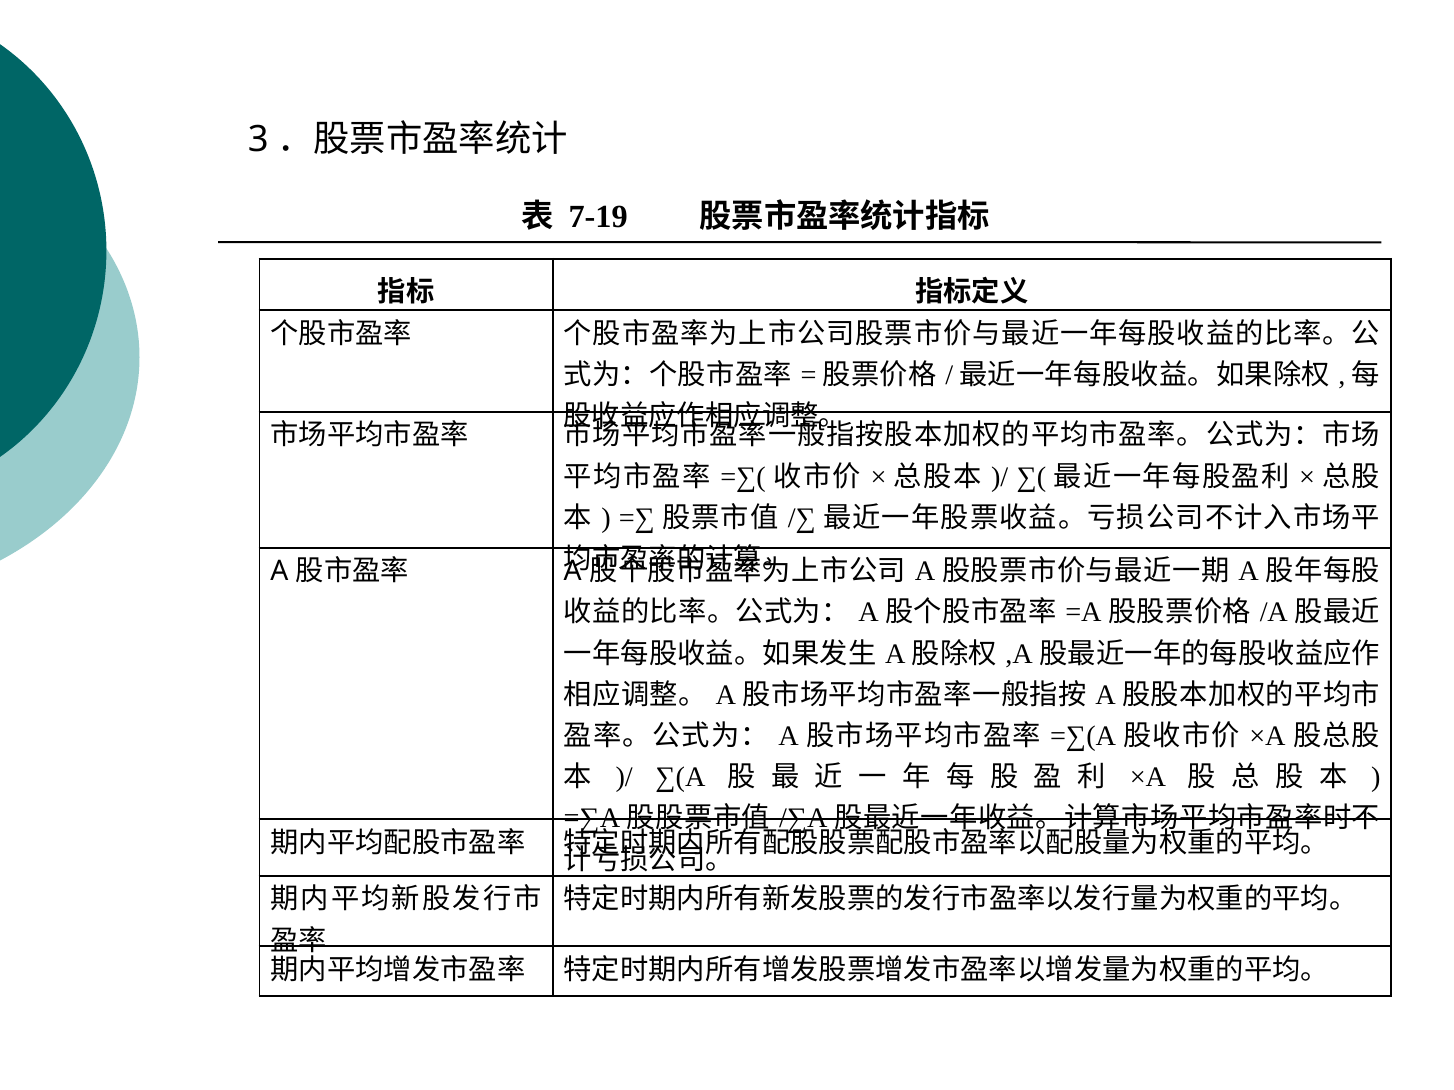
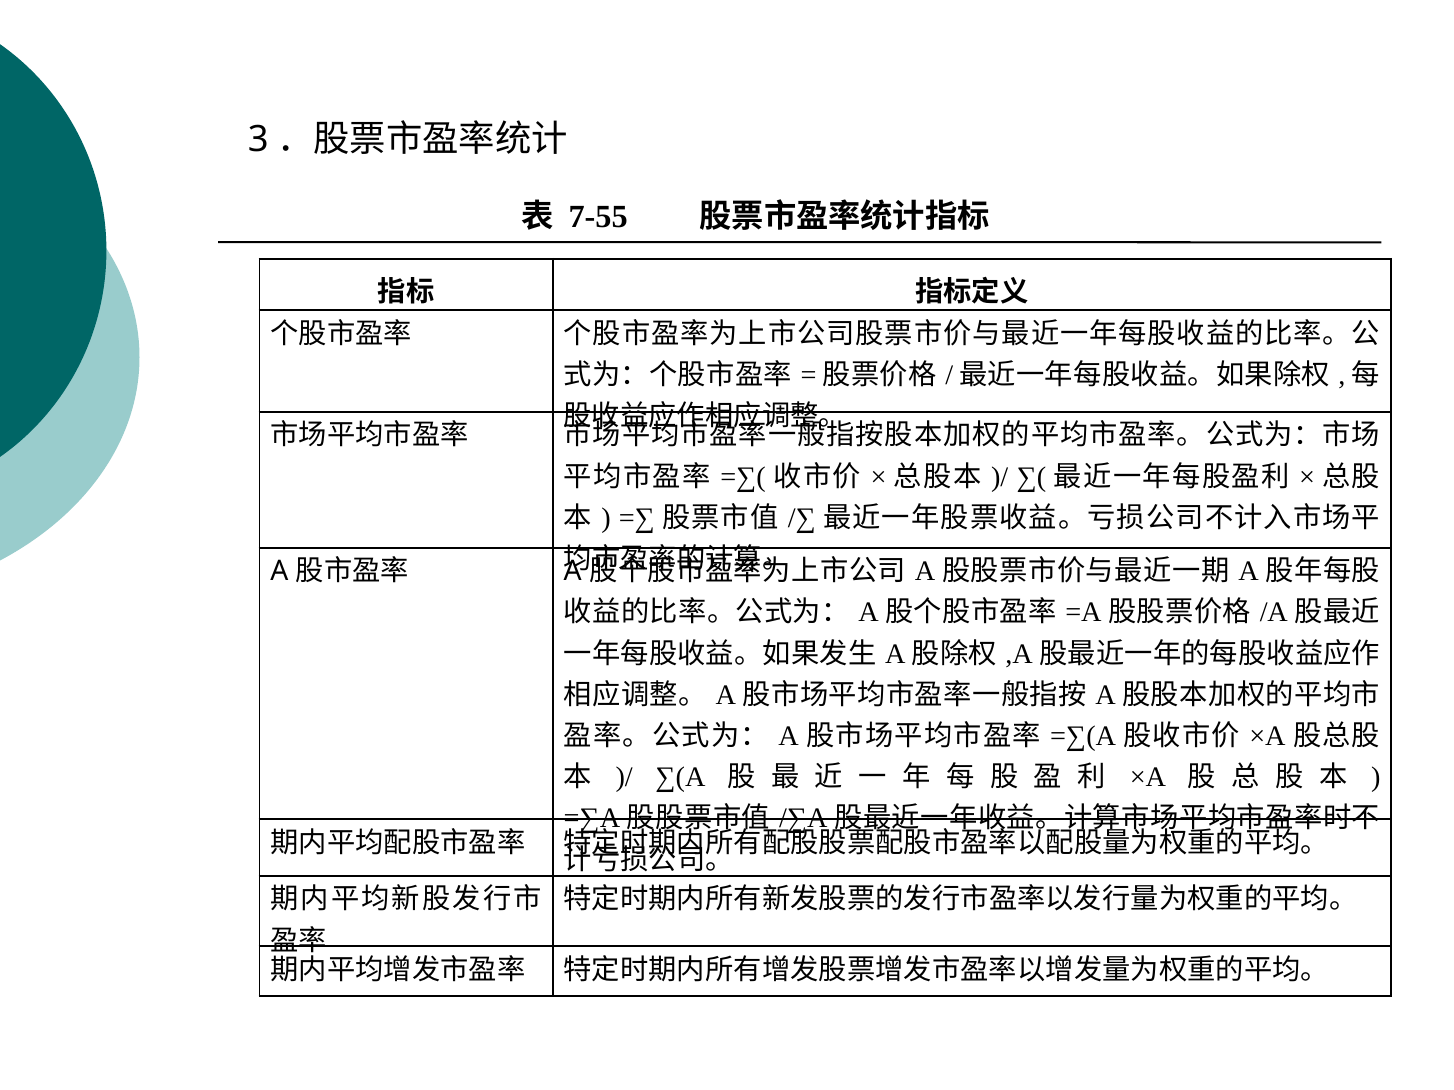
7-19: 7-19 -> 7-55 (598, 217)
